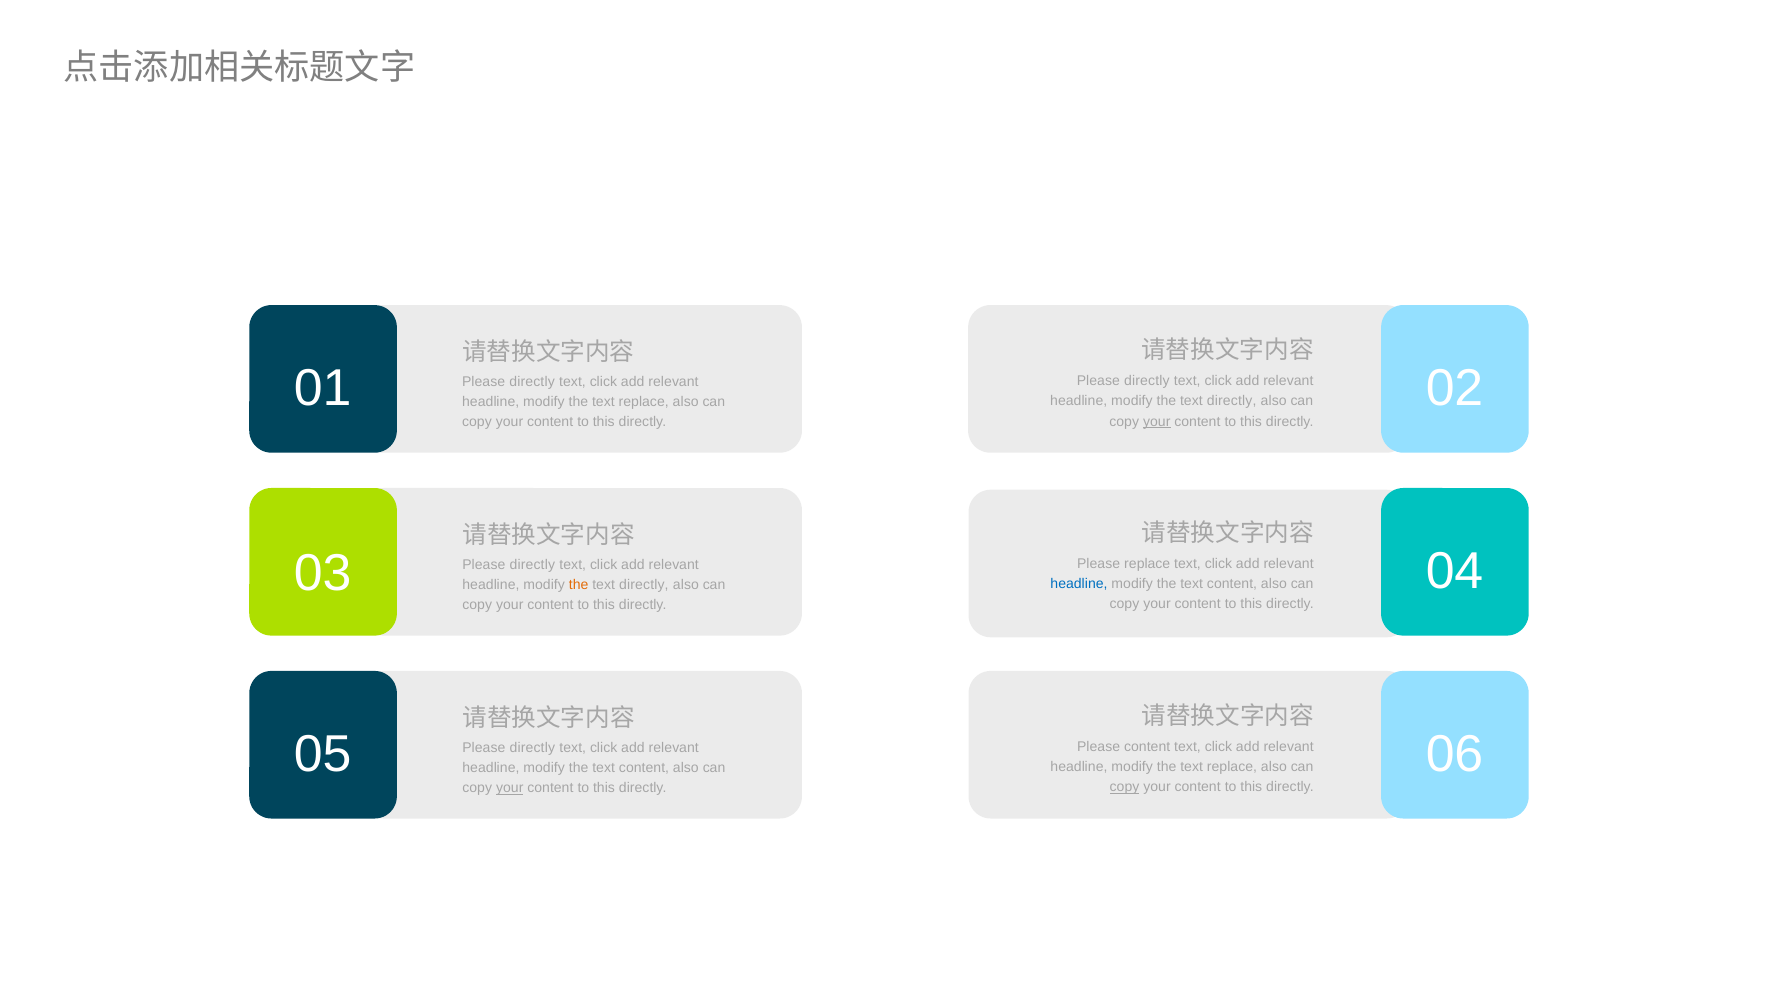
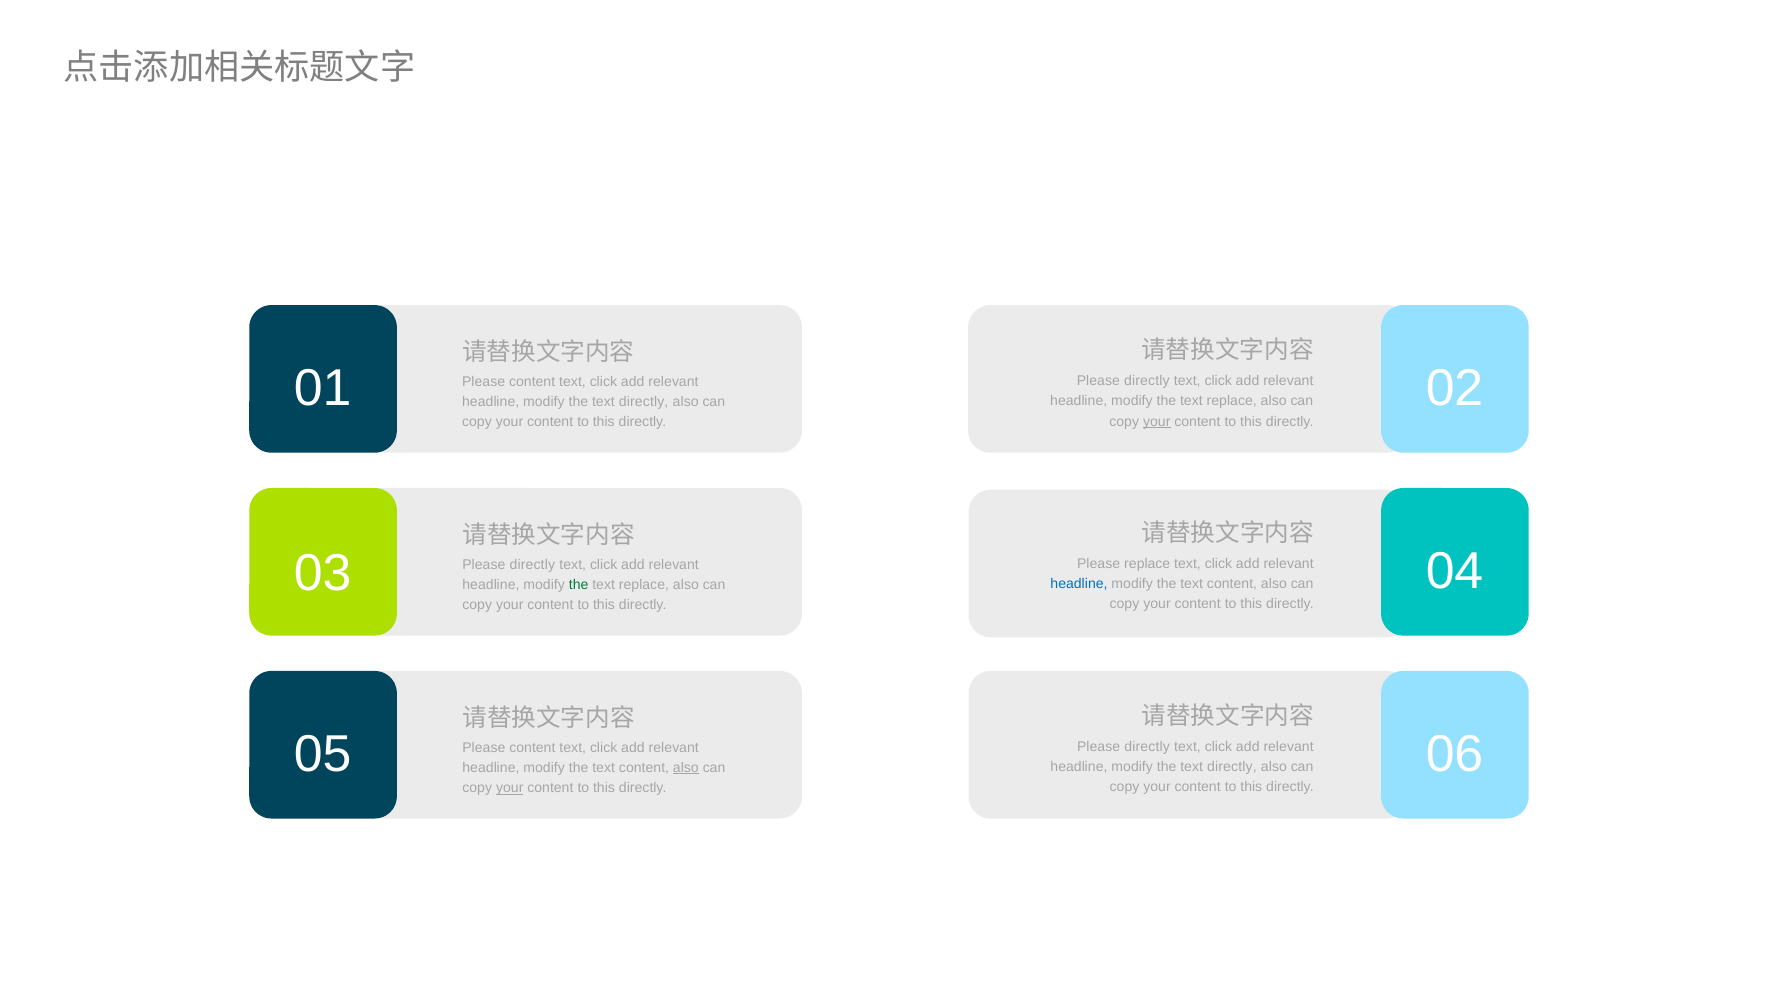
directly: directly -> content (532, 382)
directly: directly -> replace (1232, 401)
replace: replace -> directly (644, 402)
the colour: orange -> green (579, 585)
directly: directly -> replace (644, 585)
content: content -> directly (1147, 747)
directly: directly -> content (532, 748)
replace: replace -> directly (1232, 767)
also underline: none -> present (686, 768)
copy underline: present -> none (1125, 787)
